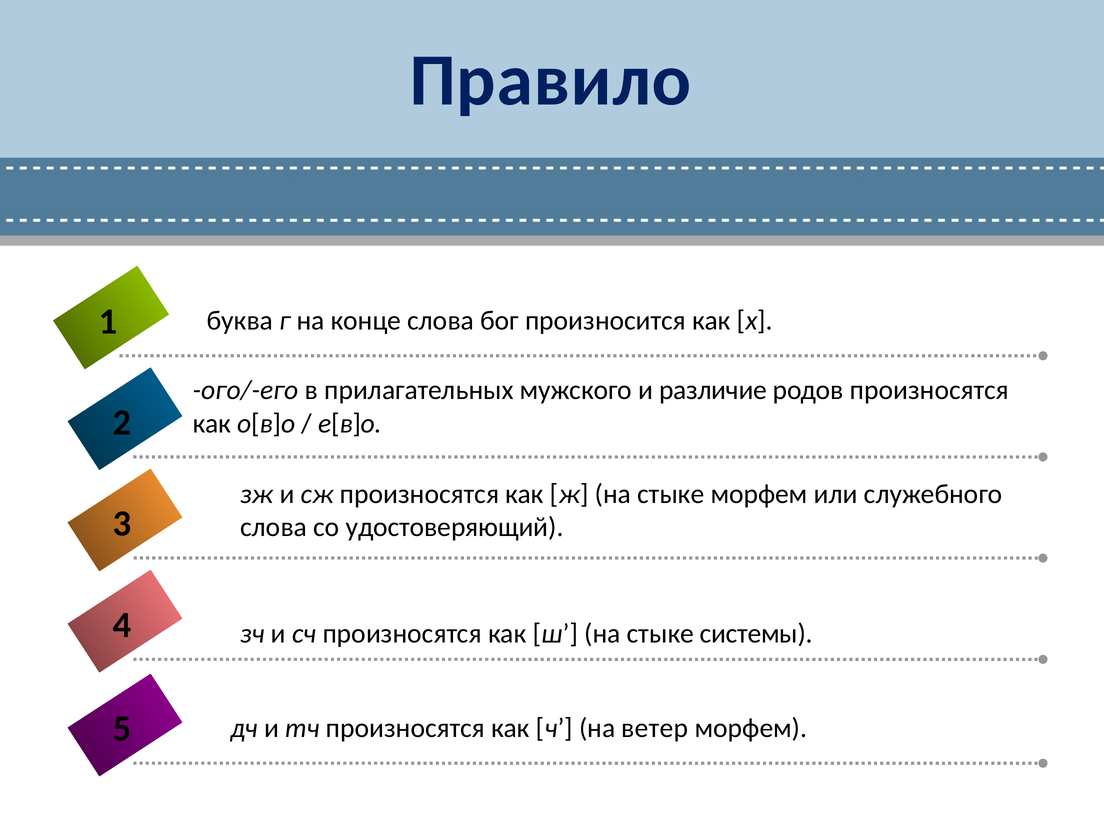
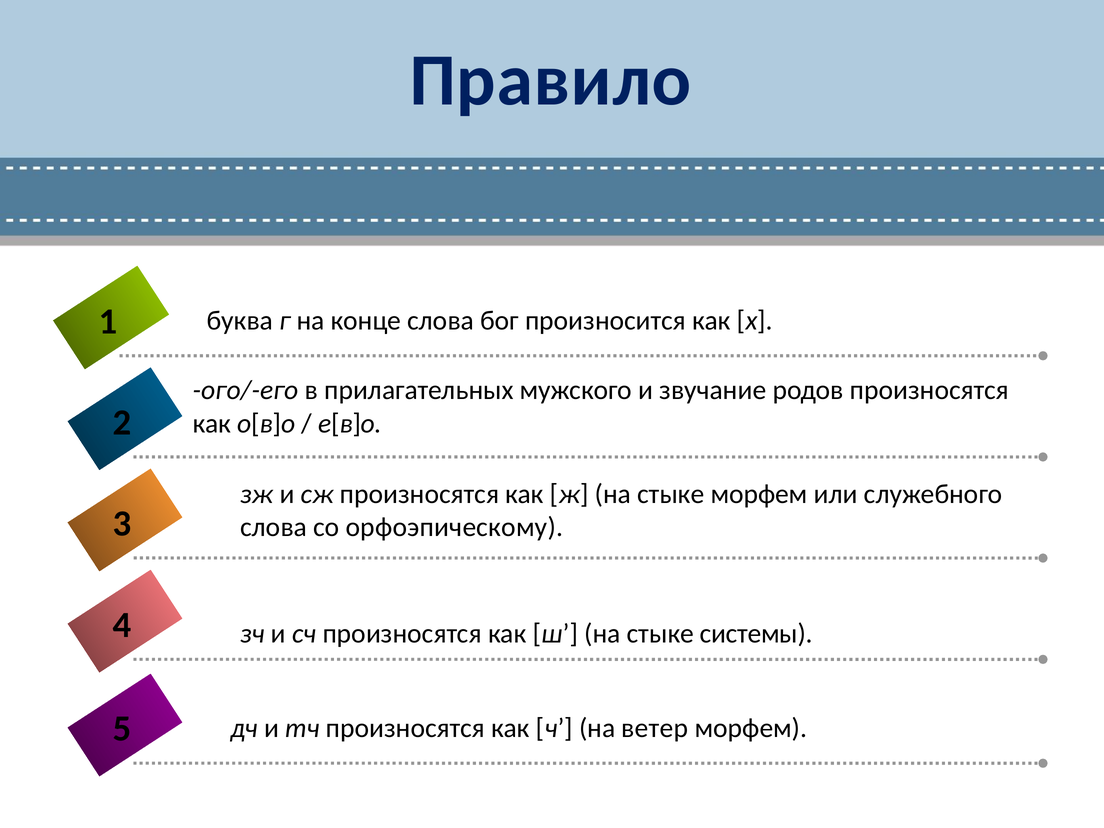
различие: различие -> звучание (713, 390)
удостоверяющий: удостоверяющий -> орфоэпическому (454, 527)
